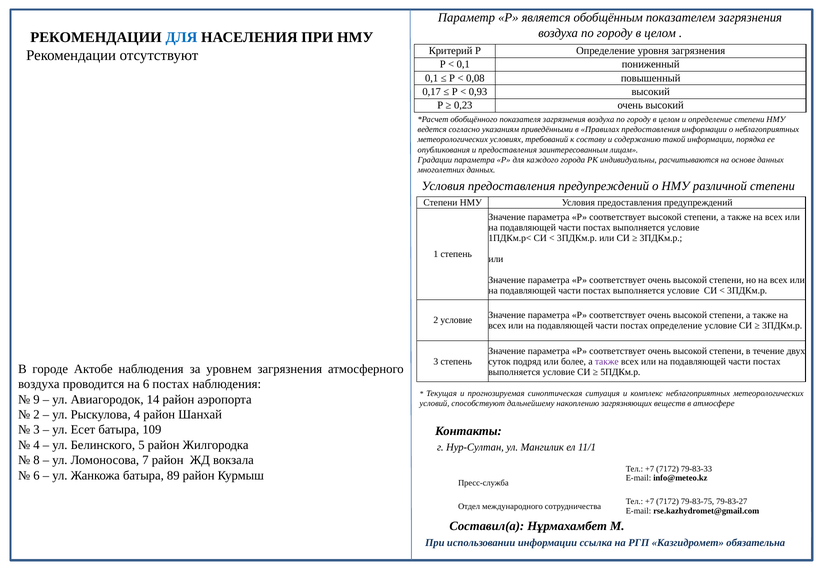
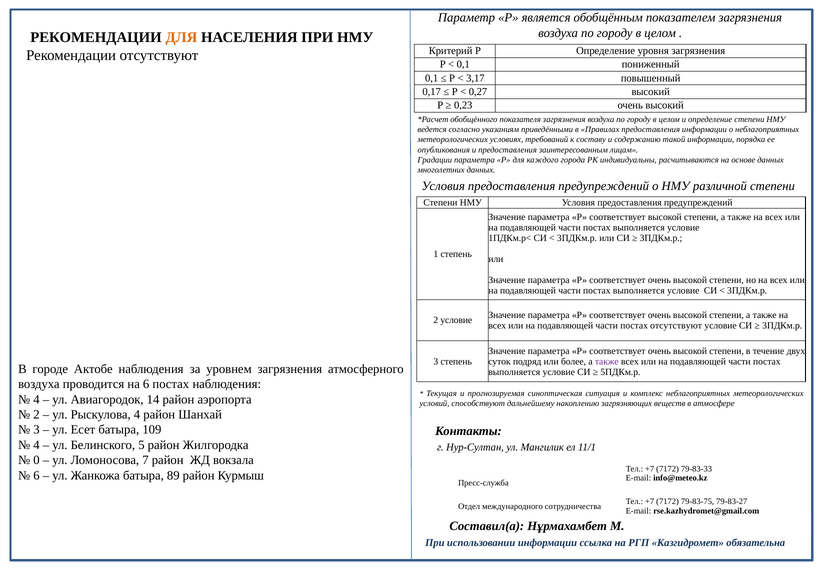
ДЛЯ colour: blue -> orange (181, 38)
0,08: 0,08 -> 3,17 (475, 78)
0,93: 0,93 -> 0,27 (478, 92)
постах определение: определение -> отсутствуют (676, 325)
9: 9 -> 4 (37, 399)
8: 8 -> 0 (37, 460)
